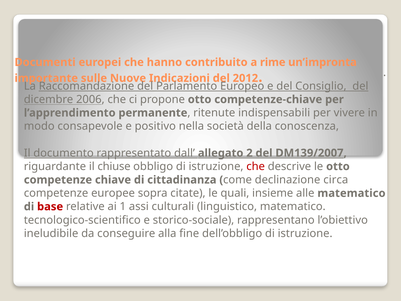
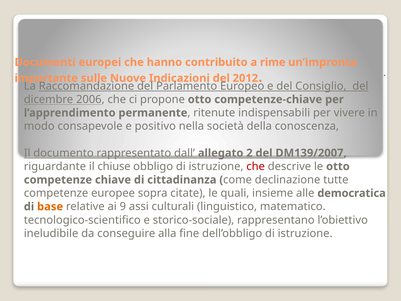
circa: circa -> tutte (336, 180)
alle matematico: matematico -> democratica (352, 193)
base colour: red -> orange (50, 206)
1: 1 -> 9 (123, 206)
